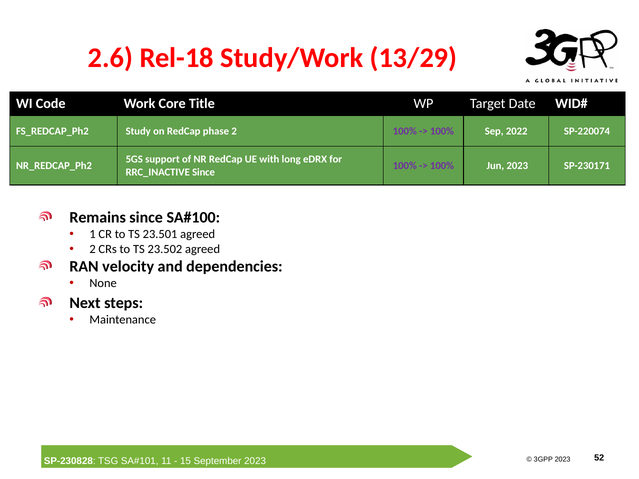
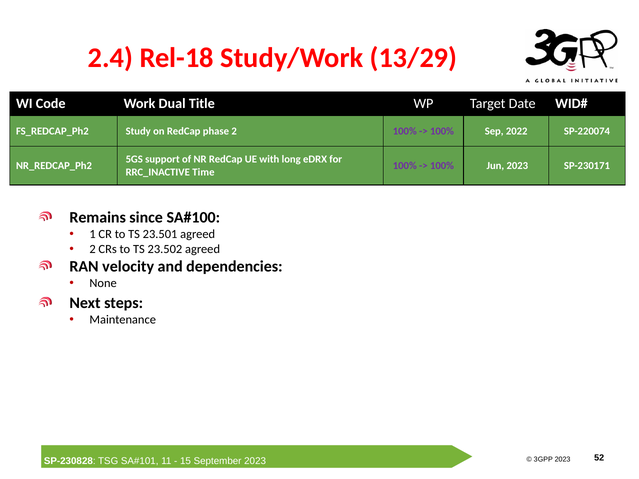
2.6: 2.6 -> 2.4 (110, 58)
Core: Core -> Dual (172, 104)
Since: Since -> Time (203, 172)
